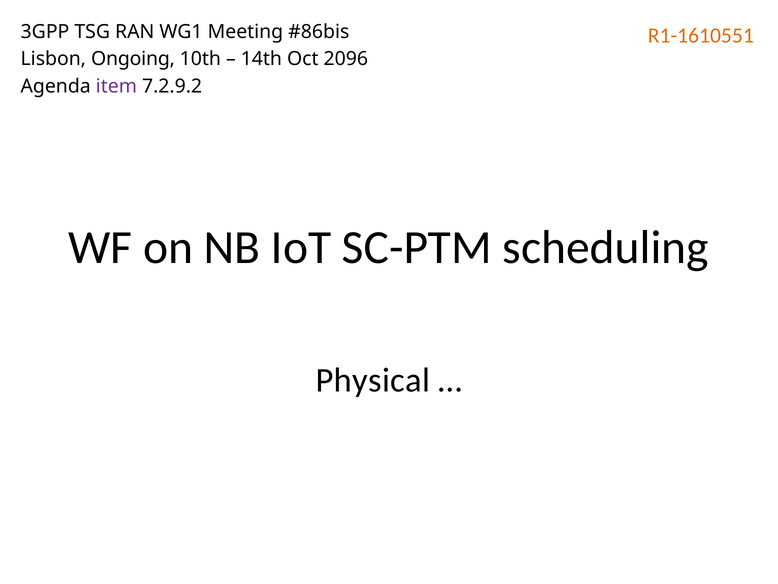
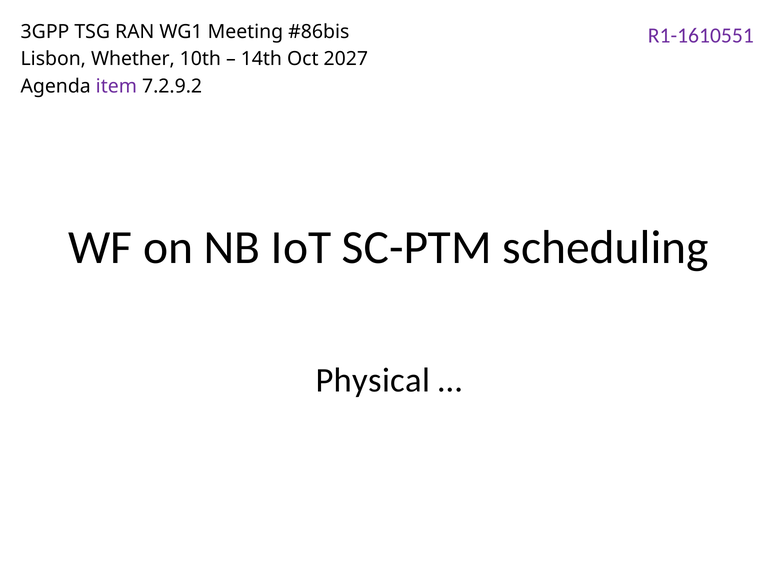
R1-1610551 colour: orange -> purple (701, 36)
Ongoing: Ongoing -> Whether (133, 59)
2096: 2096 -> 2027 (346, 59)
